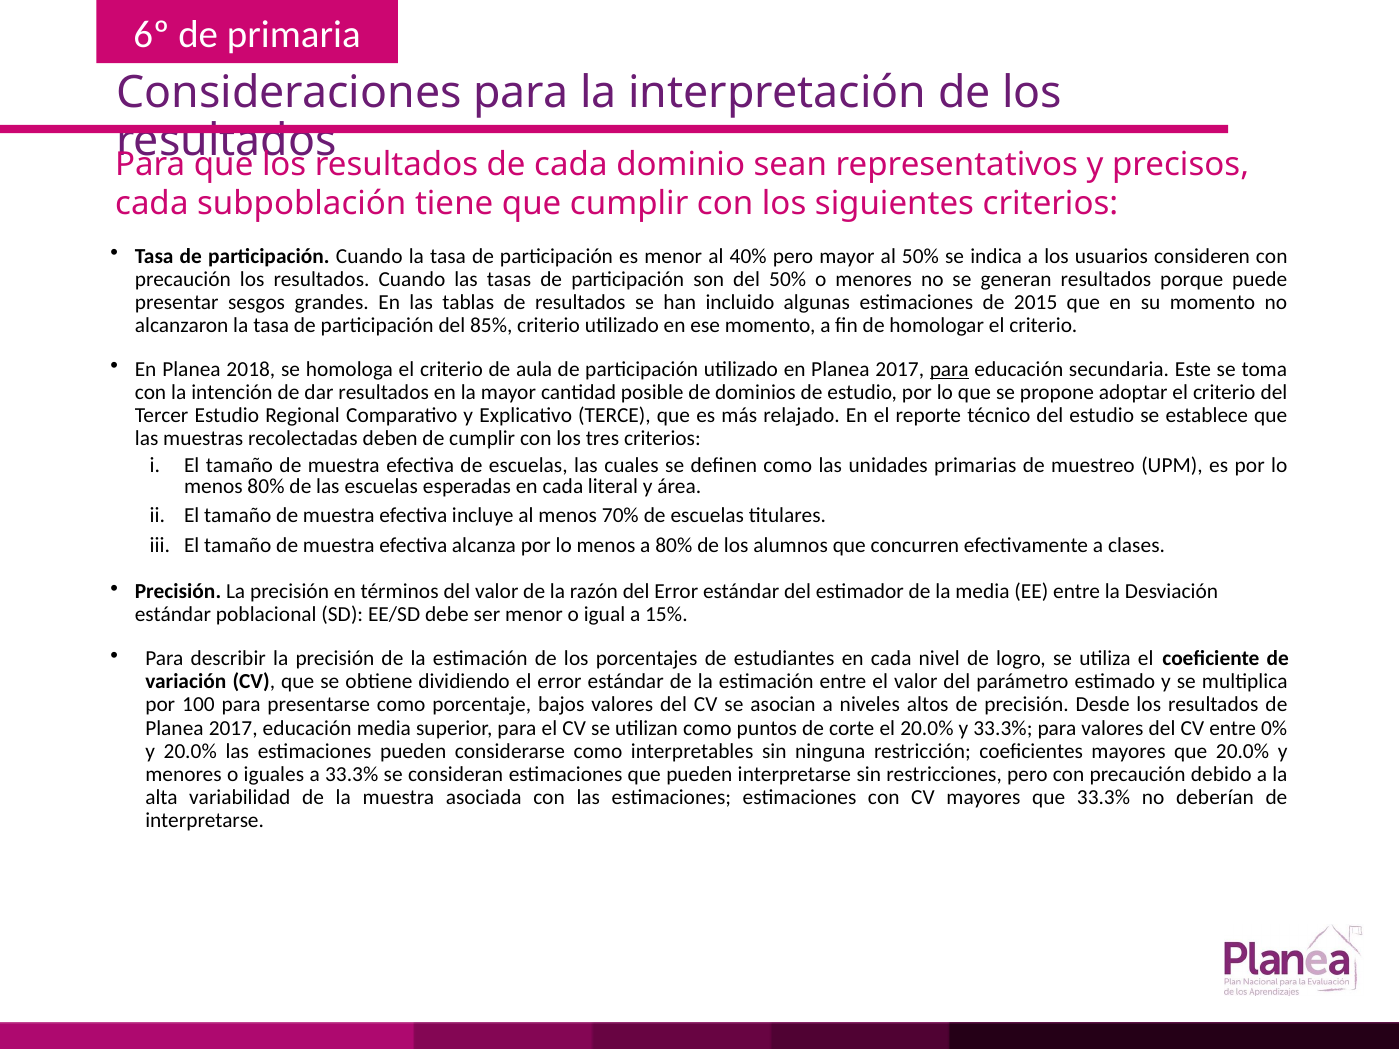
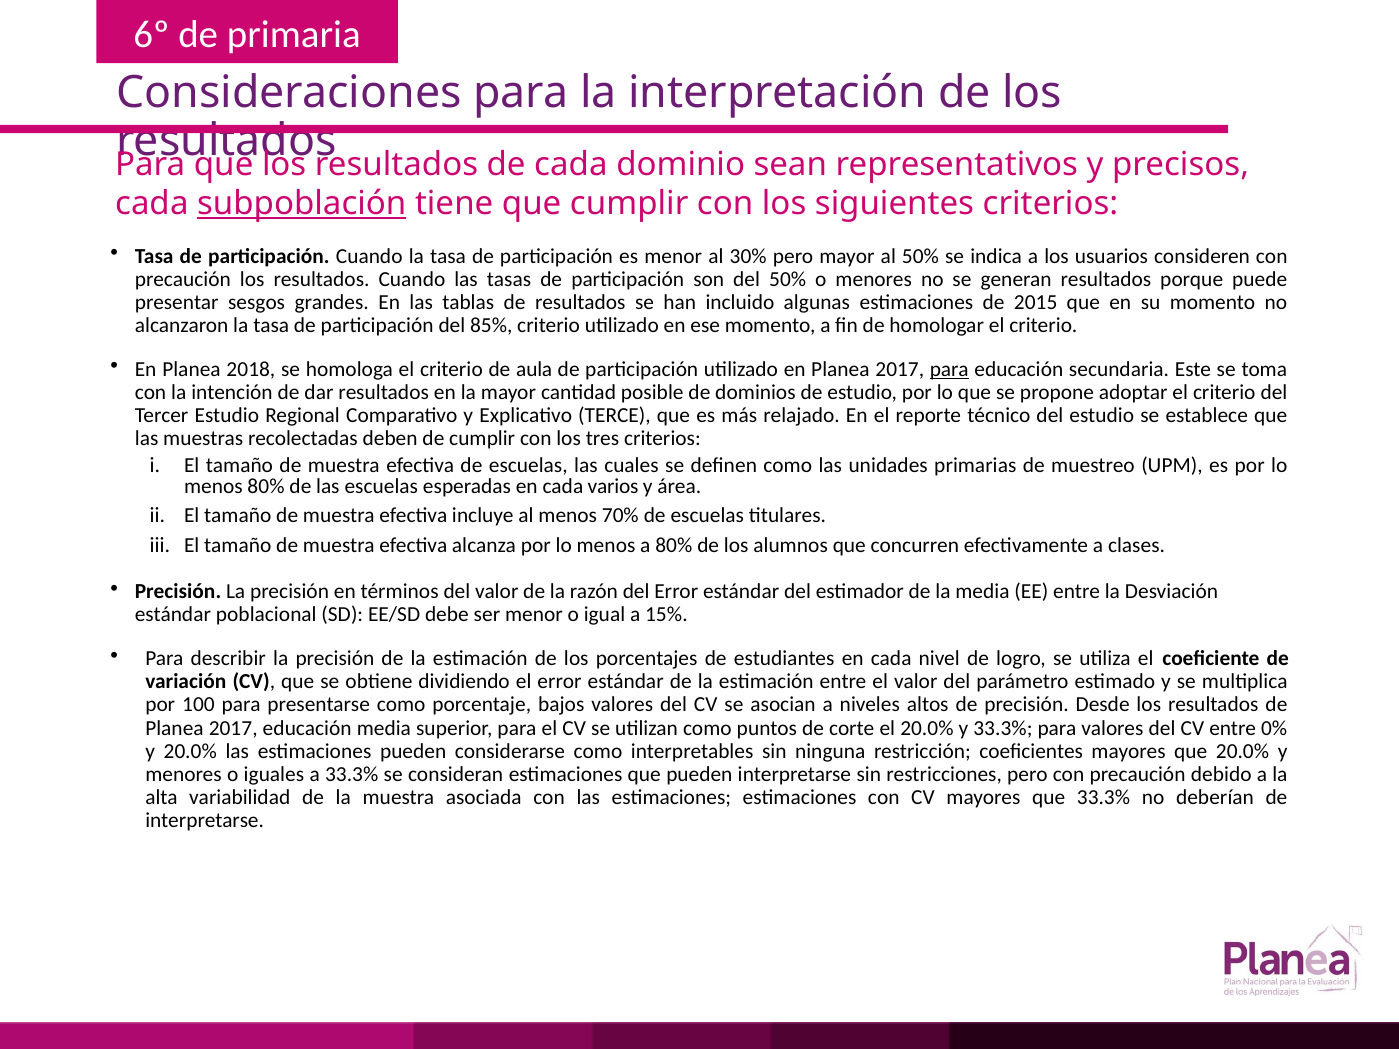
subpoblación underline: none -> present (302, 204)
40%: 40% -> 30% (748, 256)
literal: literal -> varios (613, 487)
